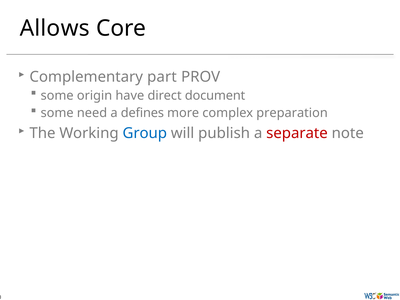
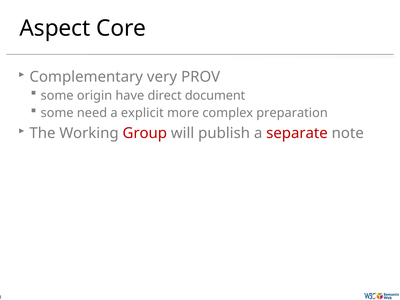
Allows: Allows -> Aspect (55, 28)
part: part -> very (162, 77)
defines: defines -> explicit (142, 113)
Group colour: blue -> red (145, 133)
